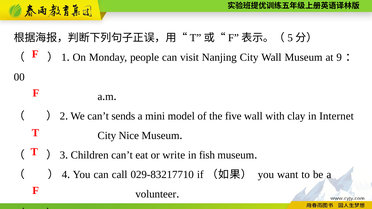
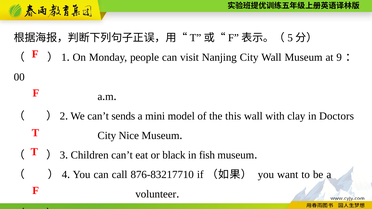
five: five -> this (233, 116)
Internet: Internet -> Doctors (337, 116)
write: write -> black (174, 155)
029-83217710: 029-83217710 -> 876-83217710 (162, 175)
